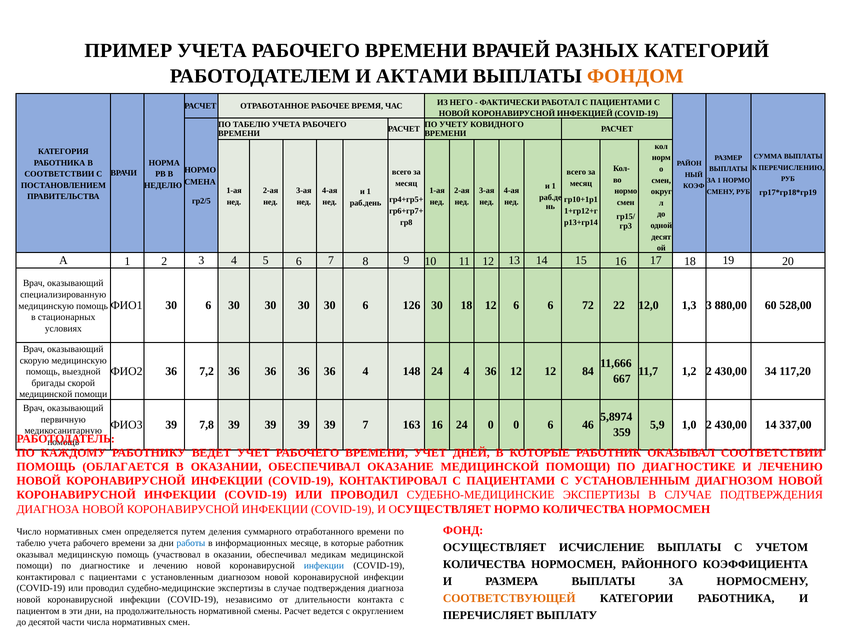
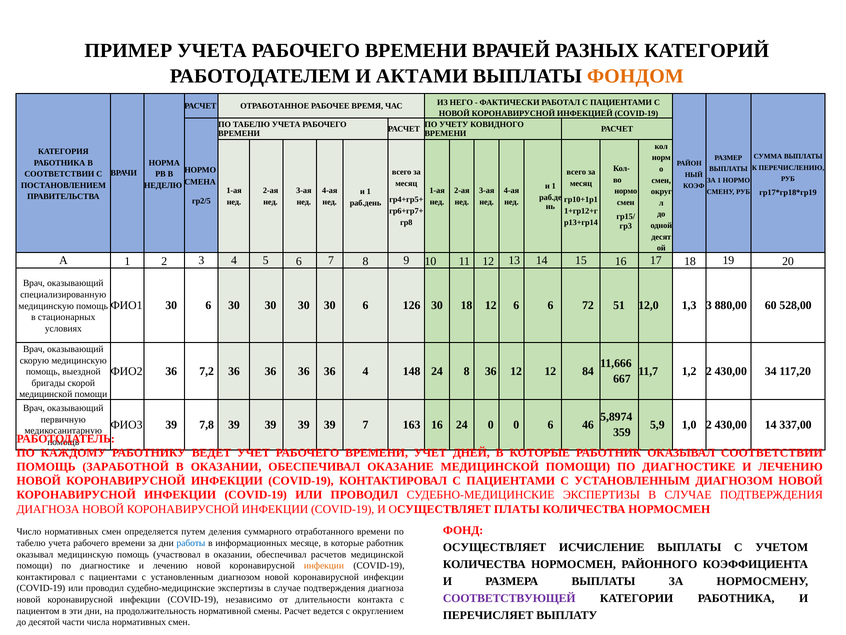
22: 22 -> 51 (619, 305)
24 4: 4 -> 8 (467, 371)
ОБЛАГАЕТСЯ: ОБЛАГАЕТСЯ -> ЗАРАБОТНОЙ (126, 466)
ОСУЩЕСТВЛЯЕТ НОРМО: НОРМО -> ПЛАТЫ (517, 509)
медикам: медикам -> расчетов (329, 554)
инфекции colour: blue -> orange (324, 565)
СООТВЕТСТВУЮЩЕЙ colour: orange -> purple (509, 598)
